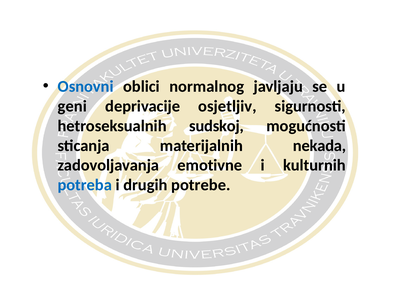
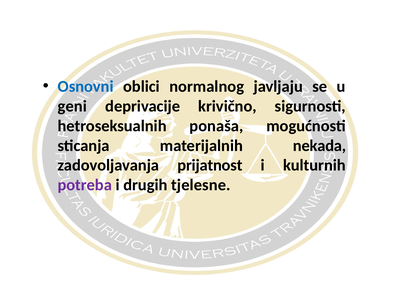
osjetljiv: osjetljiv -> krivično (227, 106)
sudskoj: sudskoj -> ponaša (216, 126)
emotivne: emotivne -> prijatnost (210, 165)
potreba colour: blue -> purple (85, 185)
potrebe: potrebe -> tjelesne (201, 185)
